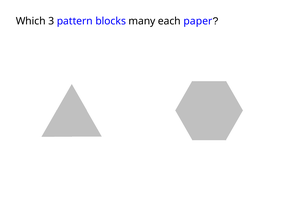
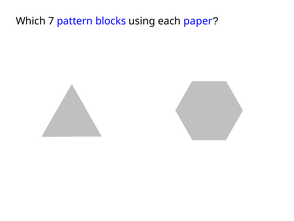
3: 3 -> 7 (51, 21)
many: many -> using (142, 21)
